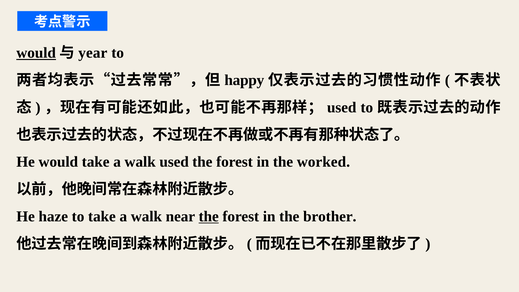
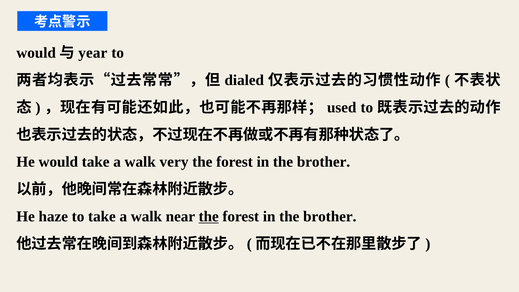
would underline: present -> none (36, 53)
happy: happy -> dialed (244, 80)
walk used: used -> very (174, 162)
worked: worked -> brother (324, 162)
